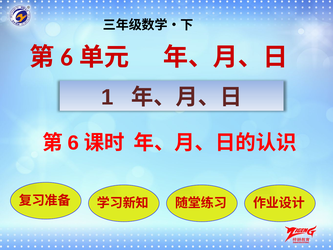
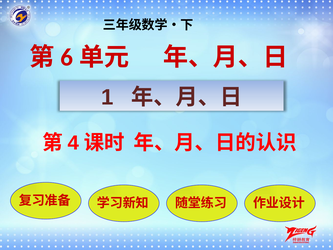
6: 6 -> 4 (73, 143)
